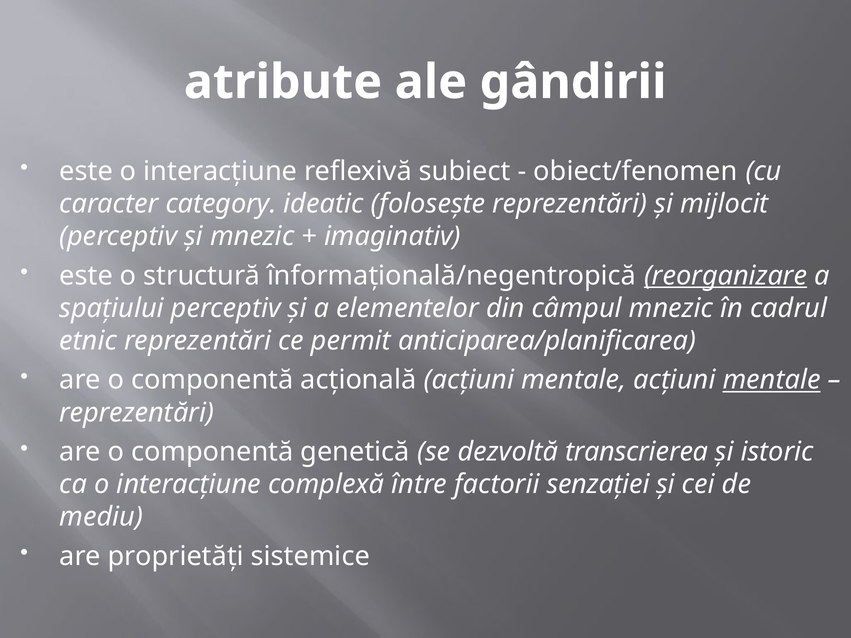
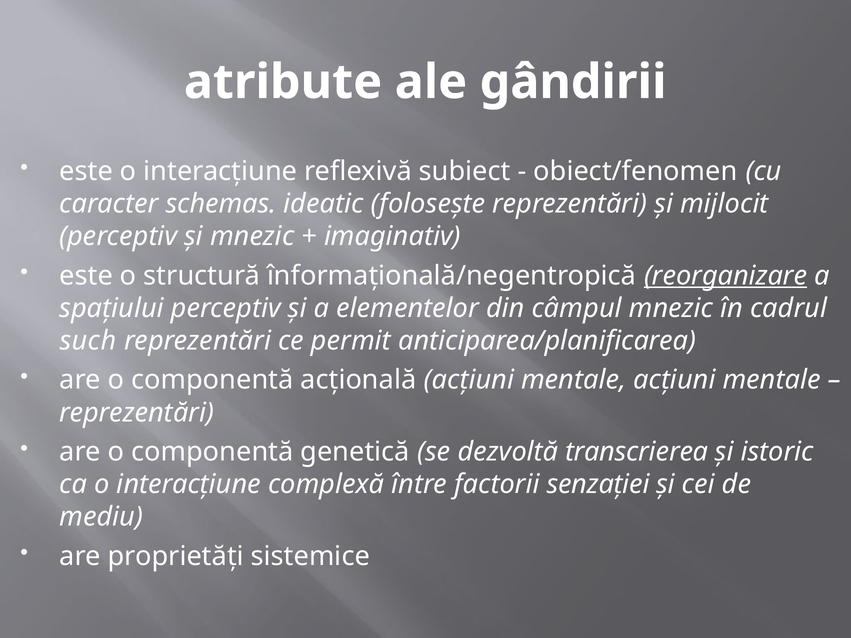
category: category -> schemas (221, 204)
etnic: etnic -> such (88, 341)
mentale underline: present -> none (772, 380)
